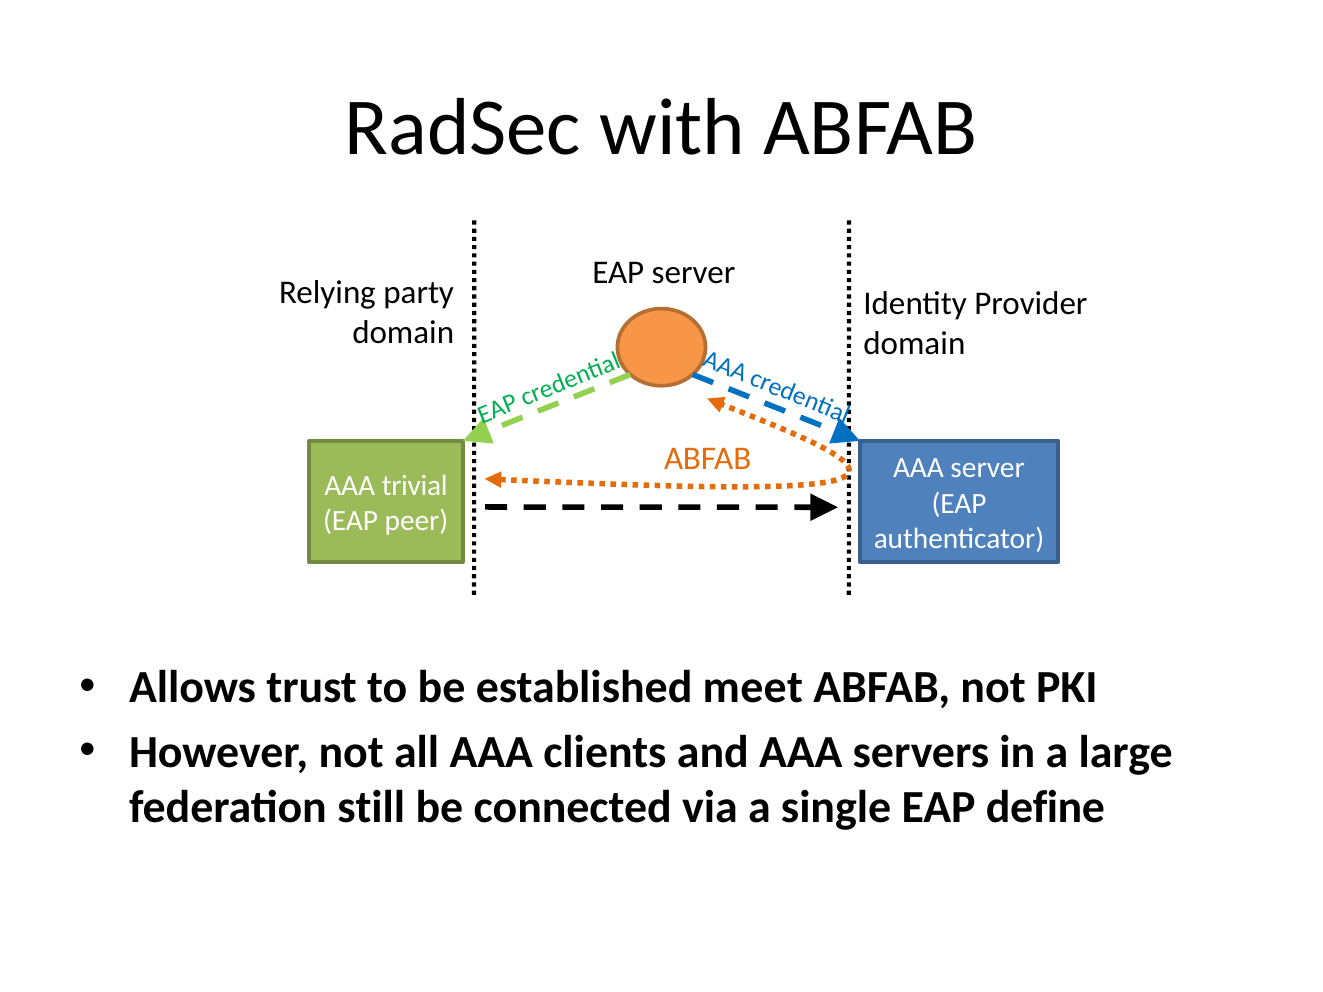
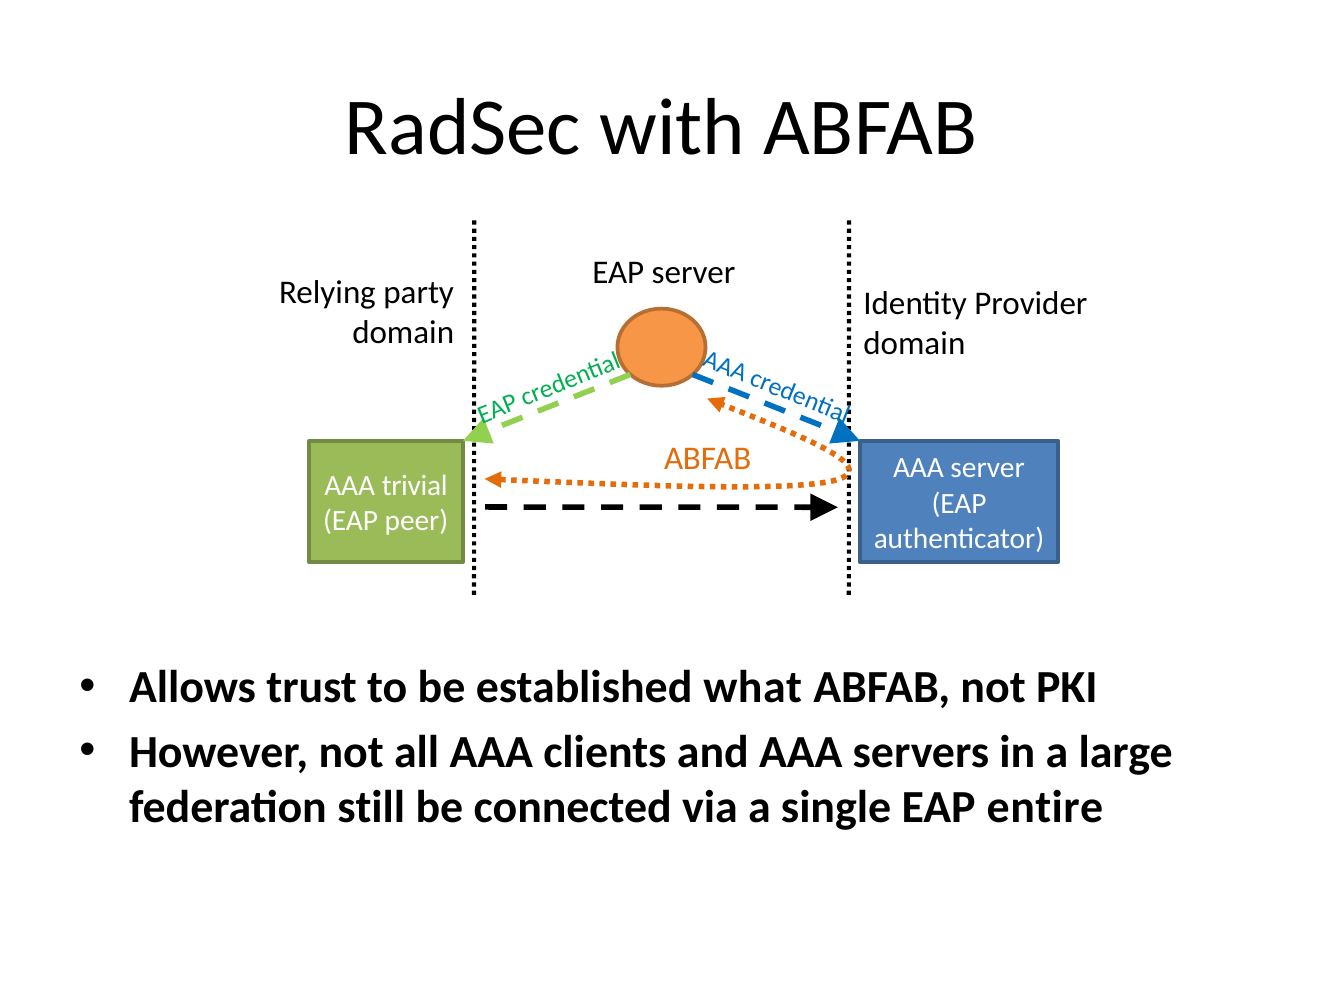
meet: meet -> what (753, 688)
define: define -> entire (1045, 807)
